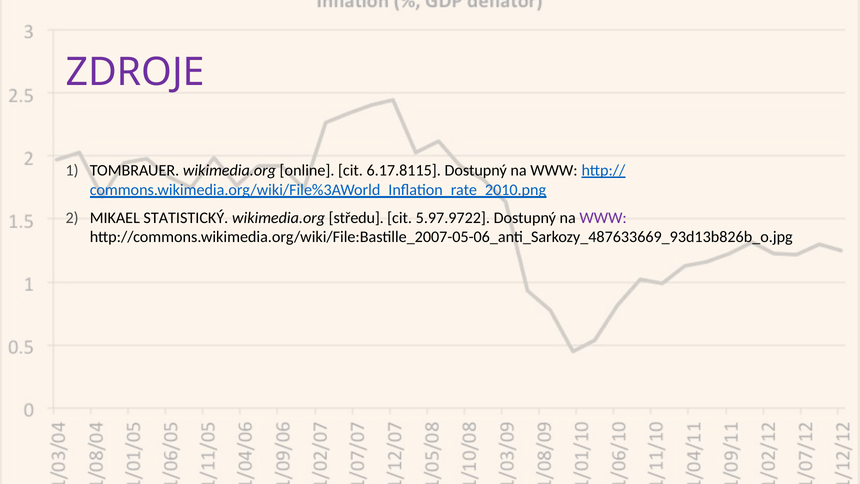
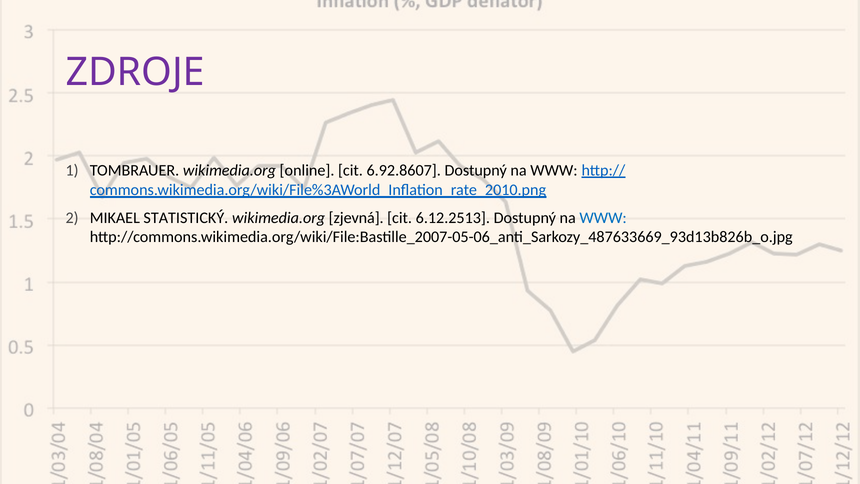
6.17.8115: 6.17.8115 -> 6.92.8607 (404, 170)
středu: středu -> zjevná (356, 218)
5.97.9722: 5.97.9722 -> 6.12.2513 (453, 218)
WWW colour: purple -> blue (603, 218)
